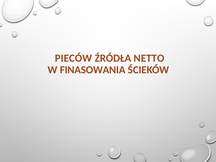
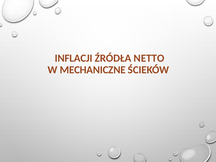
PIECÓW: PIECÓW -> INFLACJI (74, 58)
FINASOWANIA: FINASOWANIA -> MECHANICZNE (93, 70)
